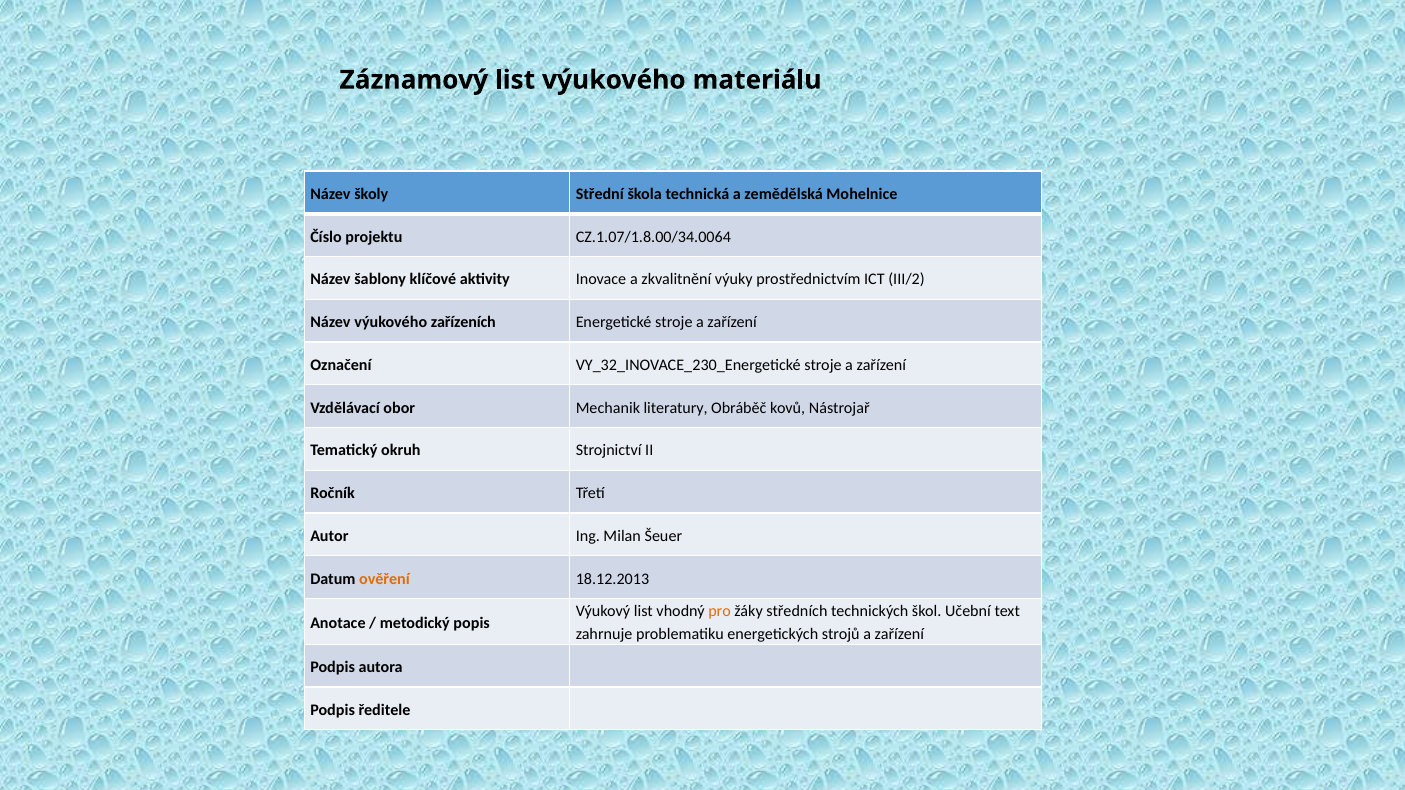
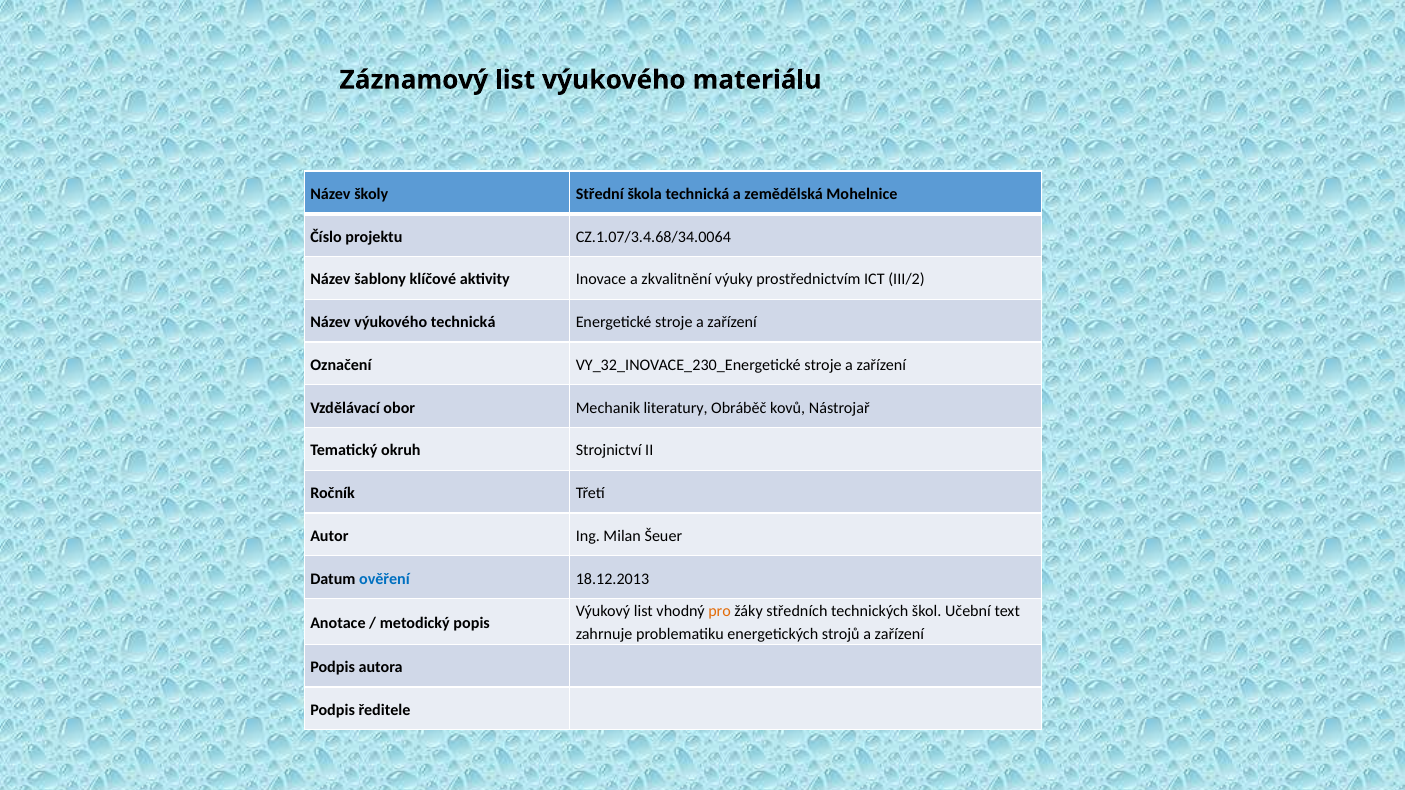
CZ.1.07/1.8.00/34.0064: CZ.1.07/1.8.00/34.0064 -> CZ.1.07/3.4.68/34.0064 (653, 237)
výukového zařízeních: zařízeních -> technická (463, 322)
ověření colour: orange -> blue (385, 579)
